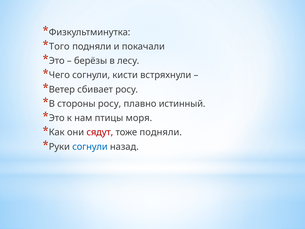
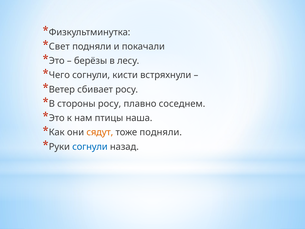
Того: Того -> Свет (59, 46)
истинный: истинный -> соседнем (182, 104)
моря: моря -> наша (139, 118)
сядут colour: red -> orange (100, 132)
